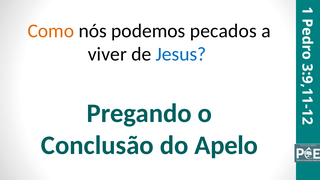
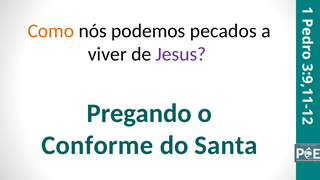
Jesus colour: blue -> purple (181, 54)
Conclusão: Conclusão -> Conforme (97, 145)
Apelo: Apelo -> Santa (226, 145)
